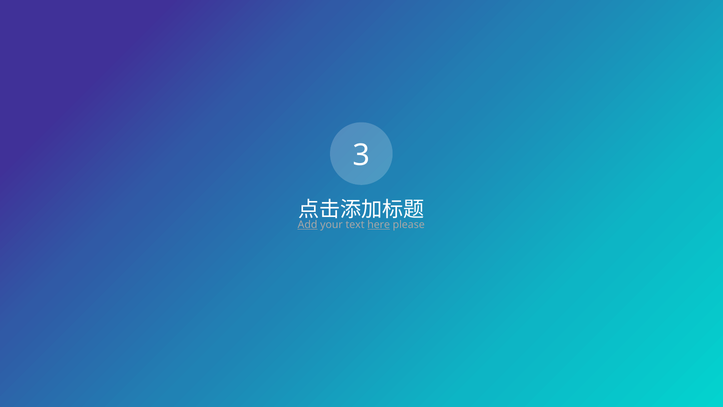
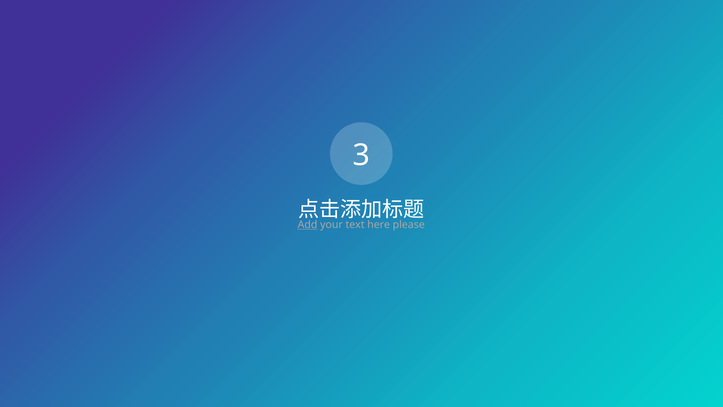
here underline: present -> none (379, 225)
